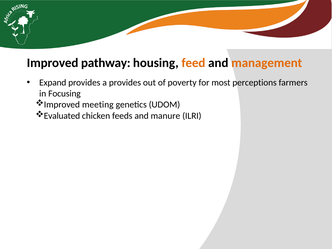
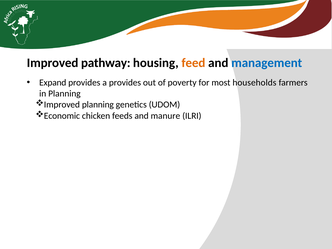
management colour: orange -> blue (267, 63)
perceptions: perceptions -> households (254, 83)
in Focusing: Focusing -> Planning (64, 94)
Improved meeting: meeting -> planning (98, 105)
Evaluated: Evaluated -> Economic (62, 116)
